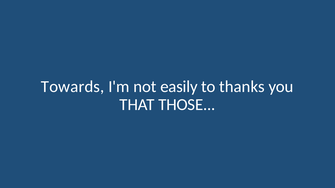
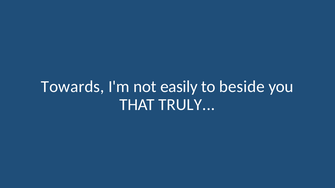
thanks: thanks -> beside (242, 87)
THOSE: THOSE -> TRULY (187, 105)
